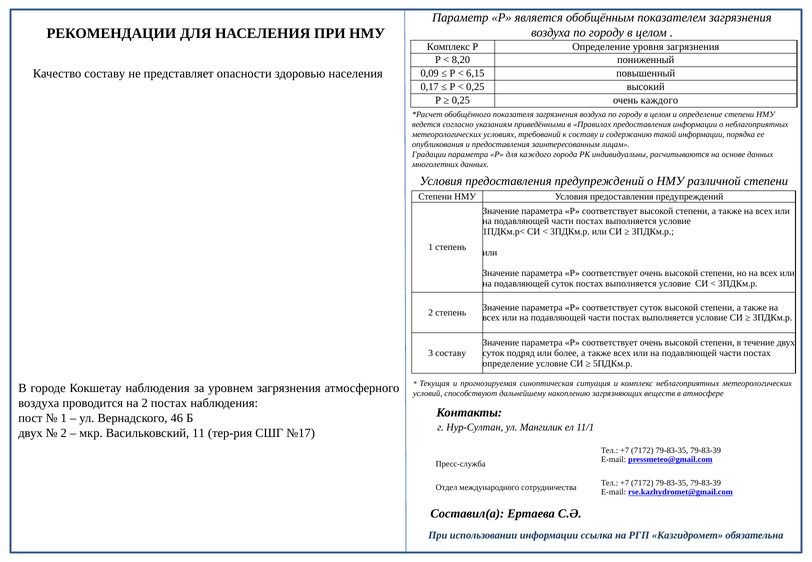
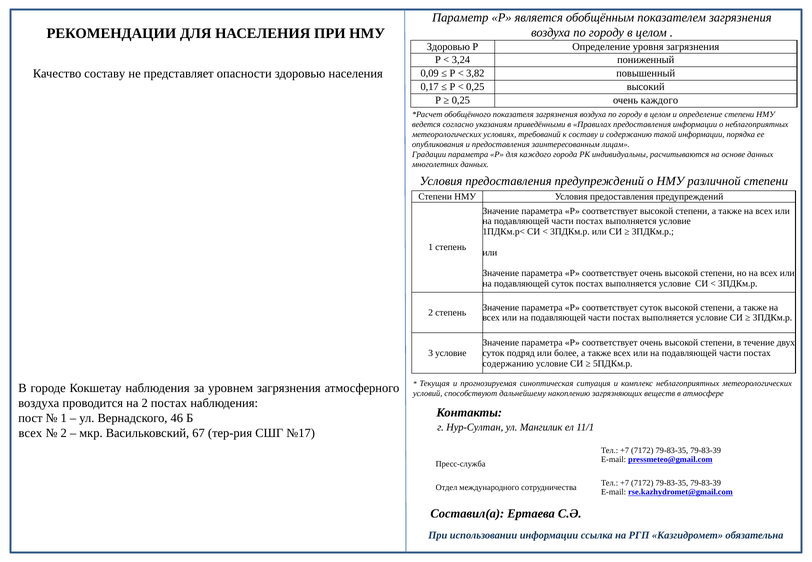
Комплекс: Комплекс -> Здоровью (448, 47)
8,20: 8,20 -> 3,24 (461, 60)
6,15: 6,15 -> 3,82 (475, 73)
3 составу: составу -> условие (451, 353)
определение: определение -> содержанию (508, 364)
двух: двух -> всех (30, 433)
11: 11 -> 67 (199, 433)
